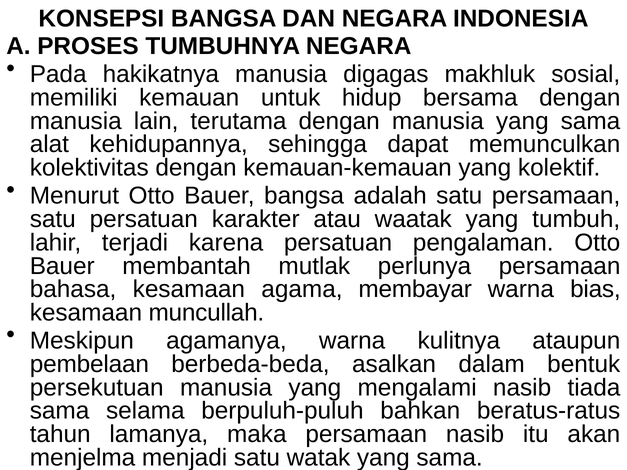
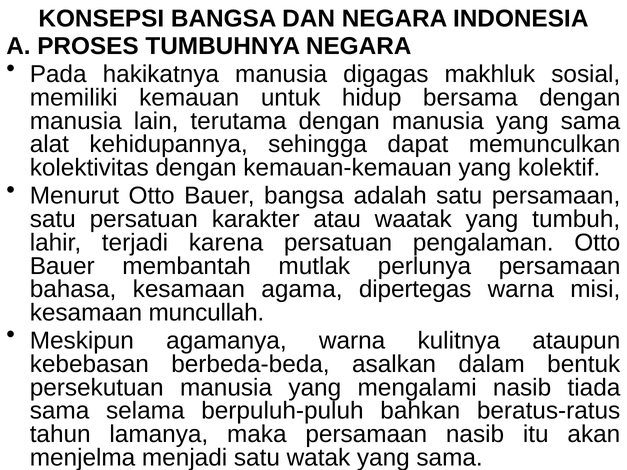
membayar: membayar -> dipertegas (415, 290)
bias: bias -> misi (595, 290)
pembelaan: pembelaan -> kebebasan (89, 364)
